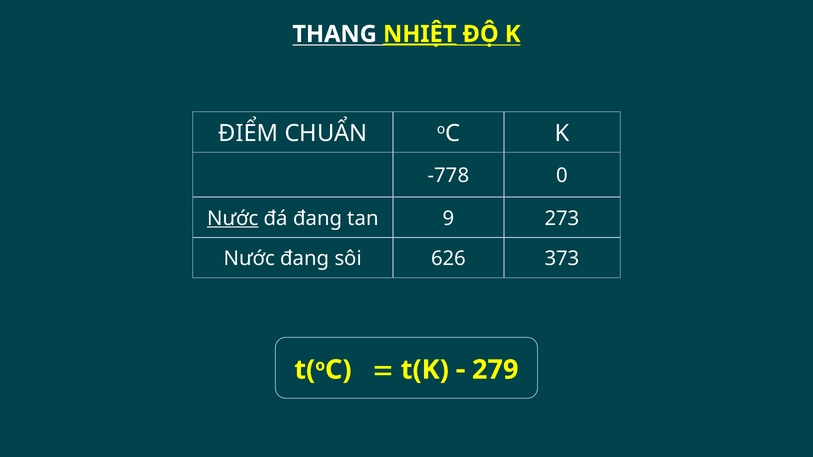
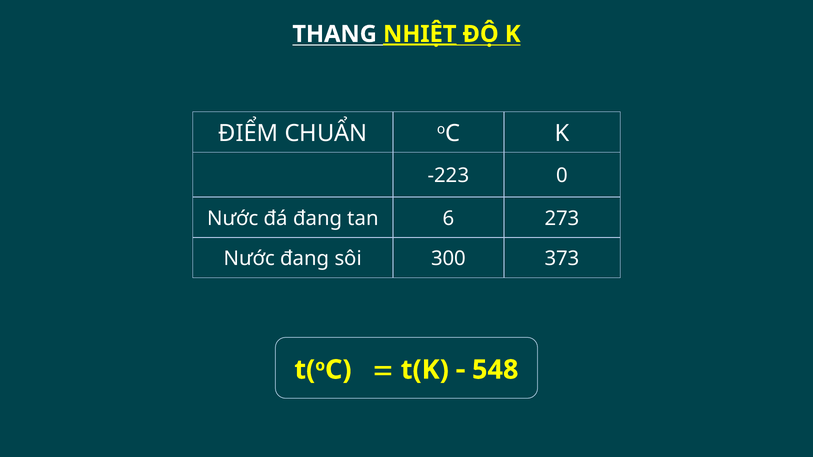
-778: -778 -> -223 (449, 176)
Nước underline: present -> none (233, 219)
9: 9 -> 6 (449, 219)
626: 626 -> 300 (448, 259)
279: 279 -> 548 (495, 370)
